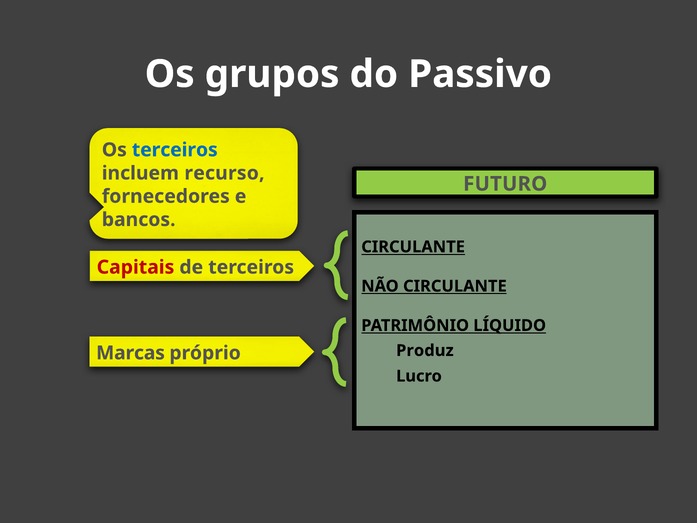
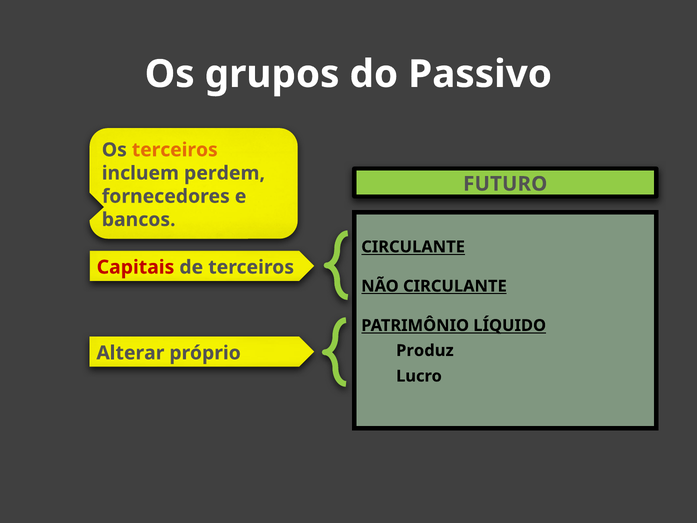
terceiros colour: blue -> orange (175, 150)
recurso: recurso -> perdem (225, 173)
Marcas: Marcas -> Alterar (130, 353)
